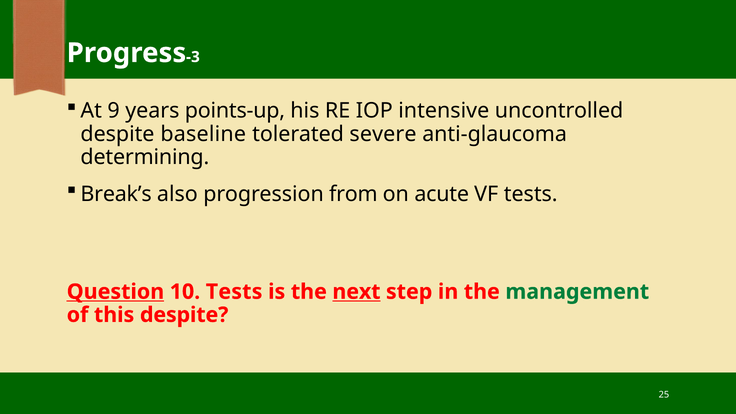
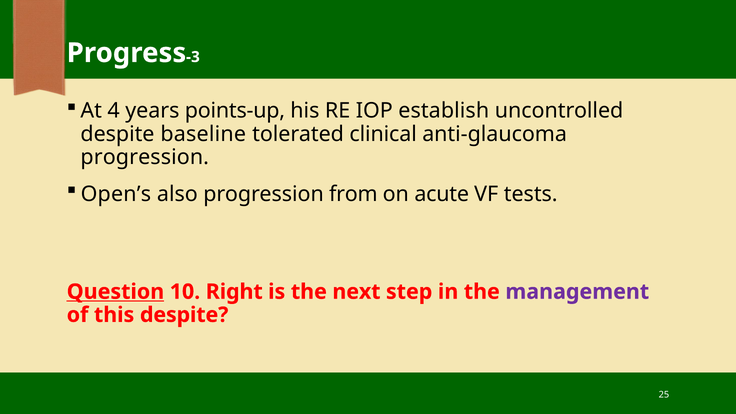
9: 9 -> 4 (114, 111)
intensive: intensive -> establish (444, 111)
severe: severe -> clinical (383, 134)
determining: determining -> progression (145, 157)
Break’s: Break’s -> Open’s (116, 194)
10 Tests: Tests -> Right (234, 292)
next underline: present -> none (356, 292)
management colour: green -> purple (577, 292)
